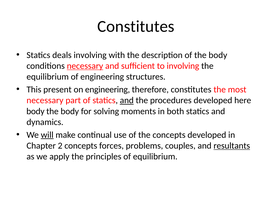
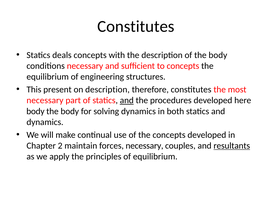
deals involving: involving -> concepts (90, 55)
necessary underline: present -> none (85, 66)
to involving: involving -> concepts (183, 66)
on engineering: engineering -> description (107, 89)
solving moments: moments -> dynamics (138, 111)
will underline: present -> none (47, 135)
2 concepts: concepts -> maintain (81, 146)
forces problems: problems -> necessary (144, 146)
